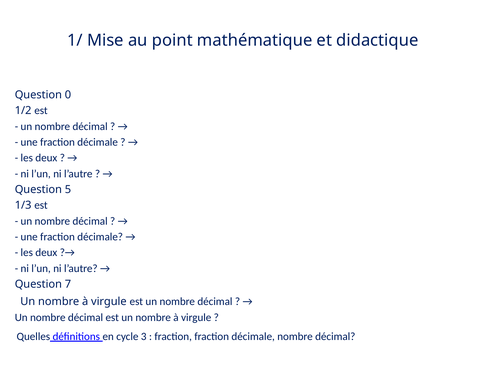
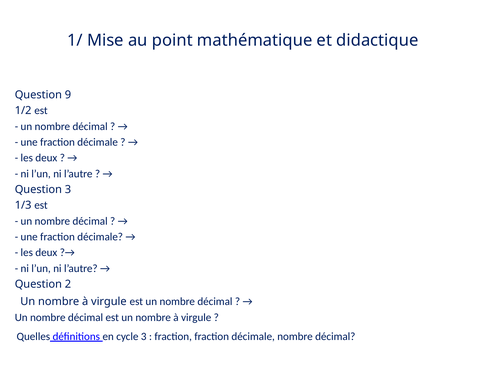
0: 0 -> 9 (68, 95)
Question 5: 5 -> 3 (68, 189)
7: 7 -> 2 (68, 284)
